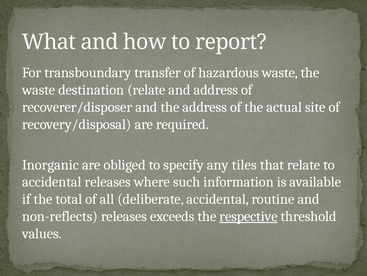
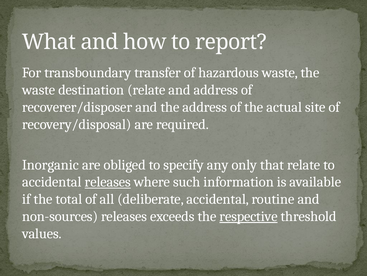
tiles: tiles -> only (244, 164)
releases underline: none -> present (108, 182)
non-reflects: non-reflects -> non-sources (60, 216)
